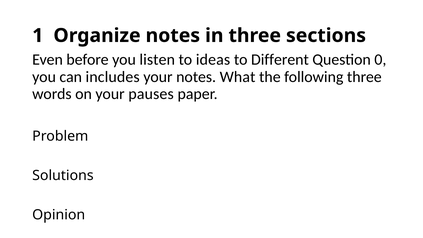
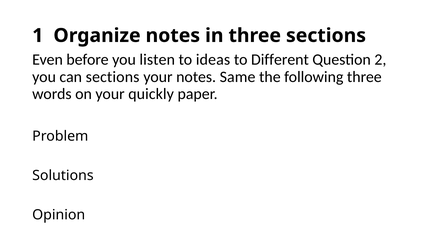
0: 0 -> 2 (380, 60)
can includes: includes -> sections (113, 77)
What: What -> Same (238, 77)
pauses: pauses -> quickly (151, 94)
